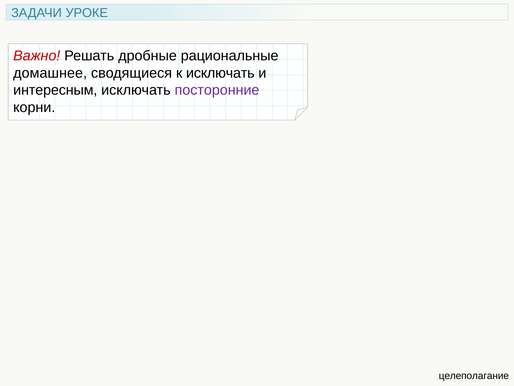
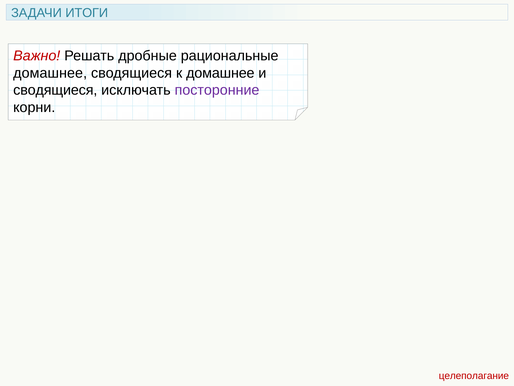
УРОКЕ: УРОКЕ -> ИТОГИ (87, 13)
к исключать: исключать -> домашнее (220, 73)
интересным: интересным -> сводящиеся (55, 90)
целеполагание colour: black -> red (474, 376)
